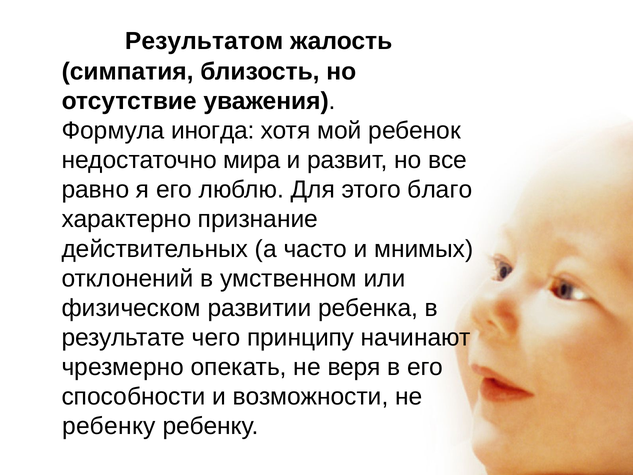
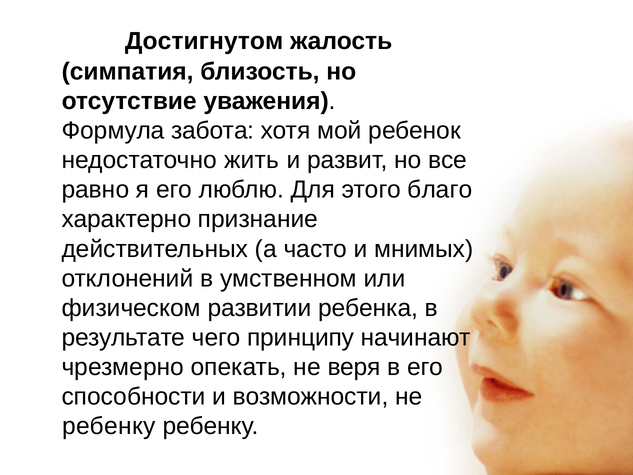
Результатом: Результатом -> Достигнутом (204, 41)
иногда: иногда -> забота (213, 131)
мира: мира -> жить (252, 160)
